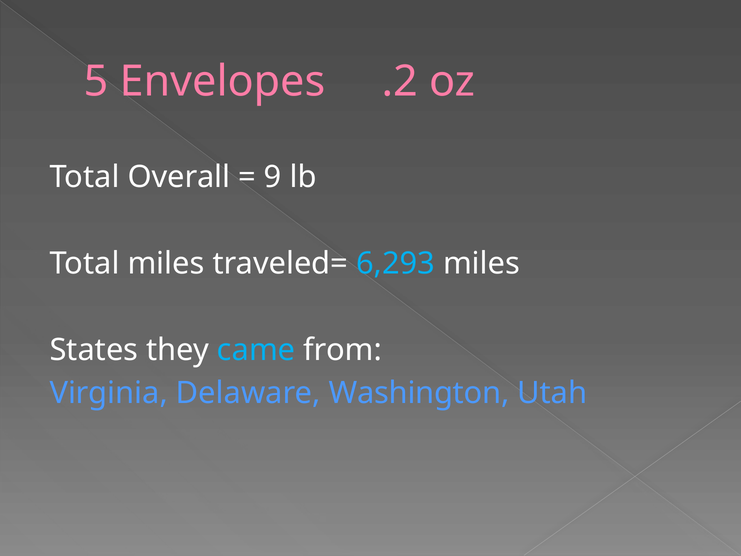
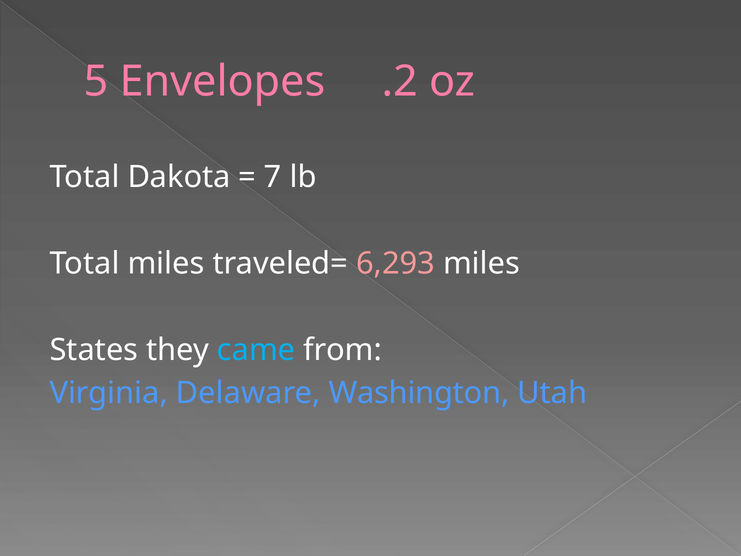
Overall: Overall -> Dakota (179, 177)
9: 9 -> 7 (273, 177)
6,293 colour: light blue -> pink (396, 263)
